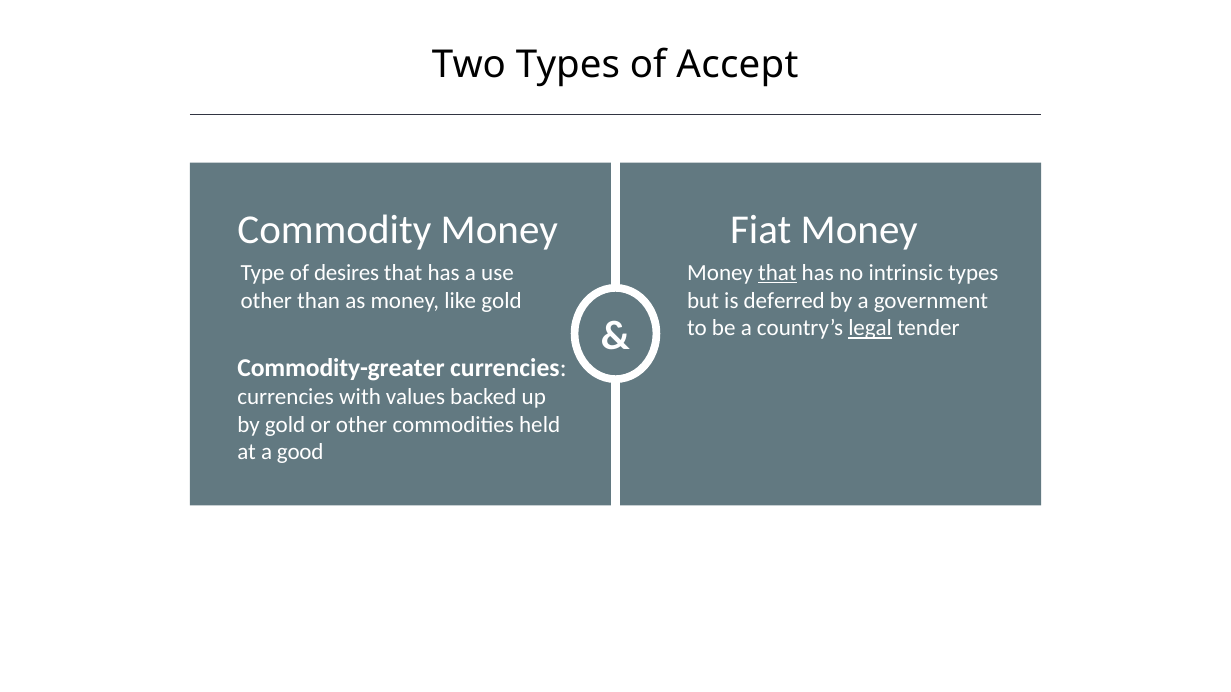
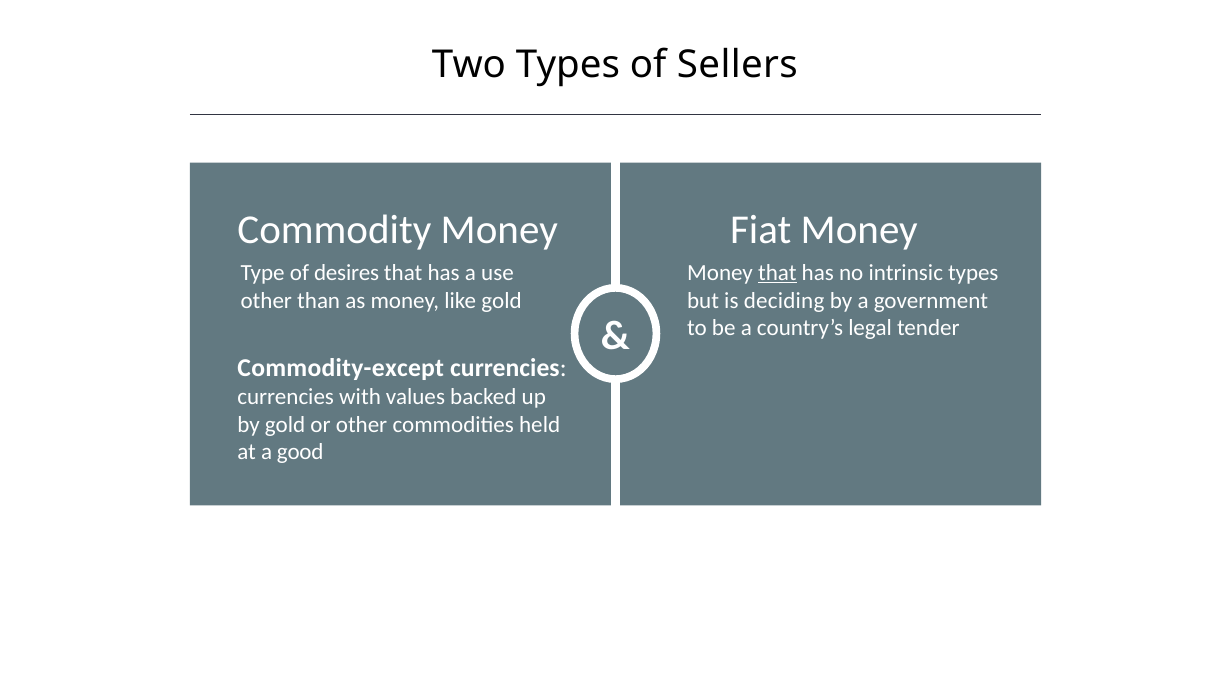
Accept: Accept -> Sellers (737, 65)
deferred: deferred -> deciding (784, 301)
legal underline: present -> none (870, 328)
Commodity-greater: Commodity-greater -> Commodity-except (341, 368)
